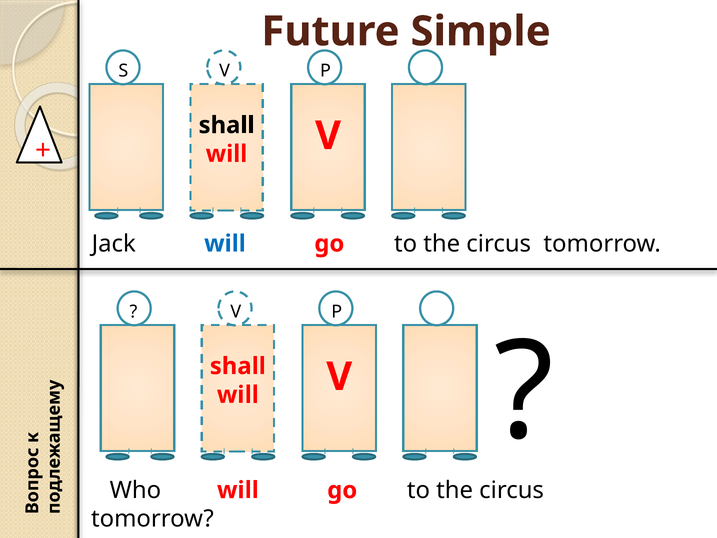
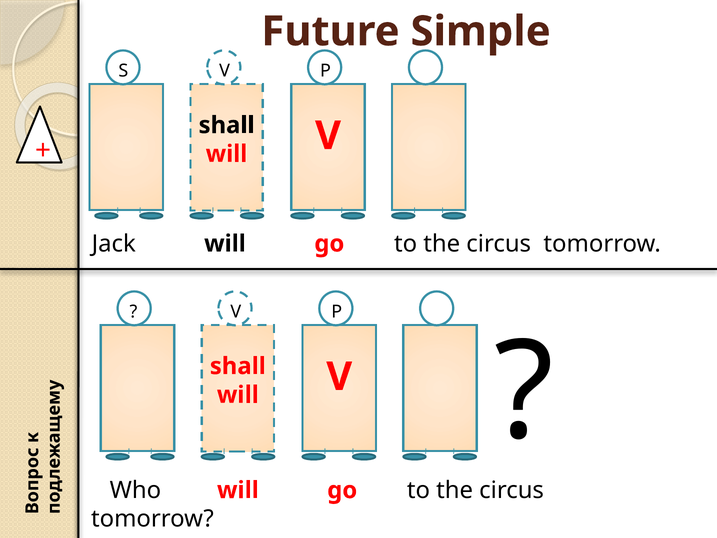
will colour: blue -> black (225, 244)
